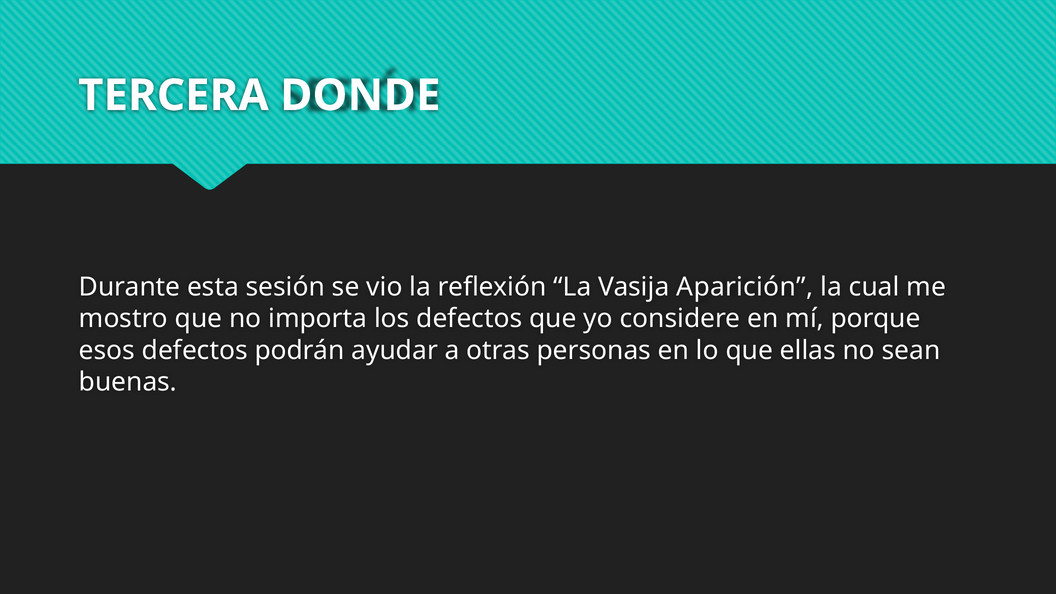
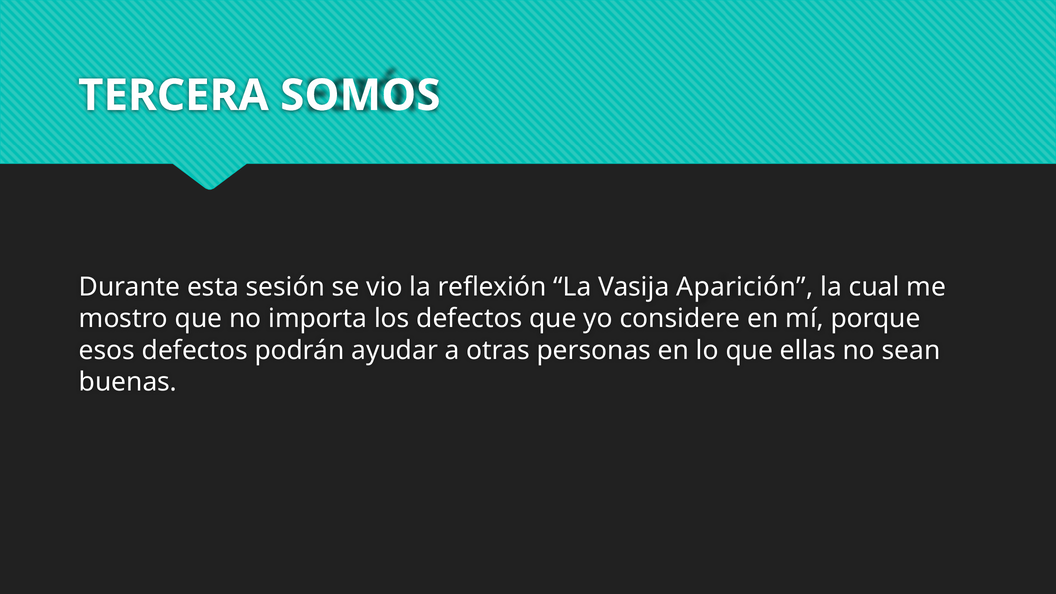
DONDE: DONDE -> SOMOS (360, 95)
